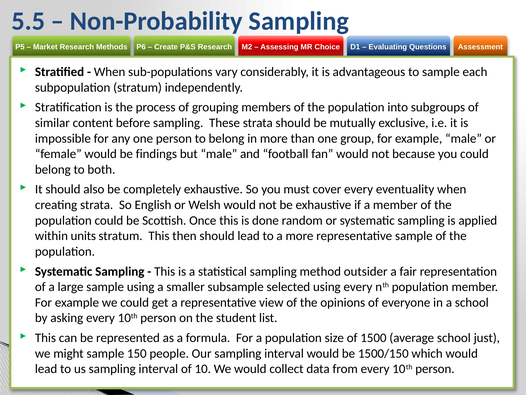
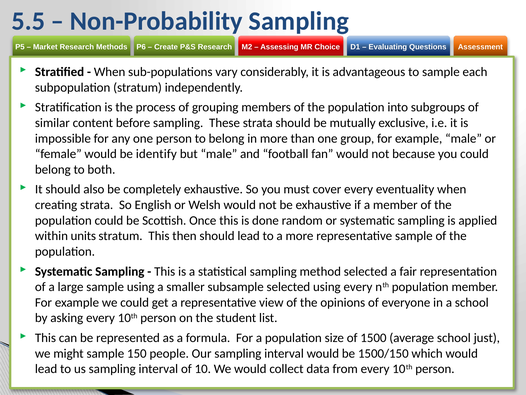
findings: findings -> identify (156, 154)
method outsider: outsider -> selected (366, 271)
